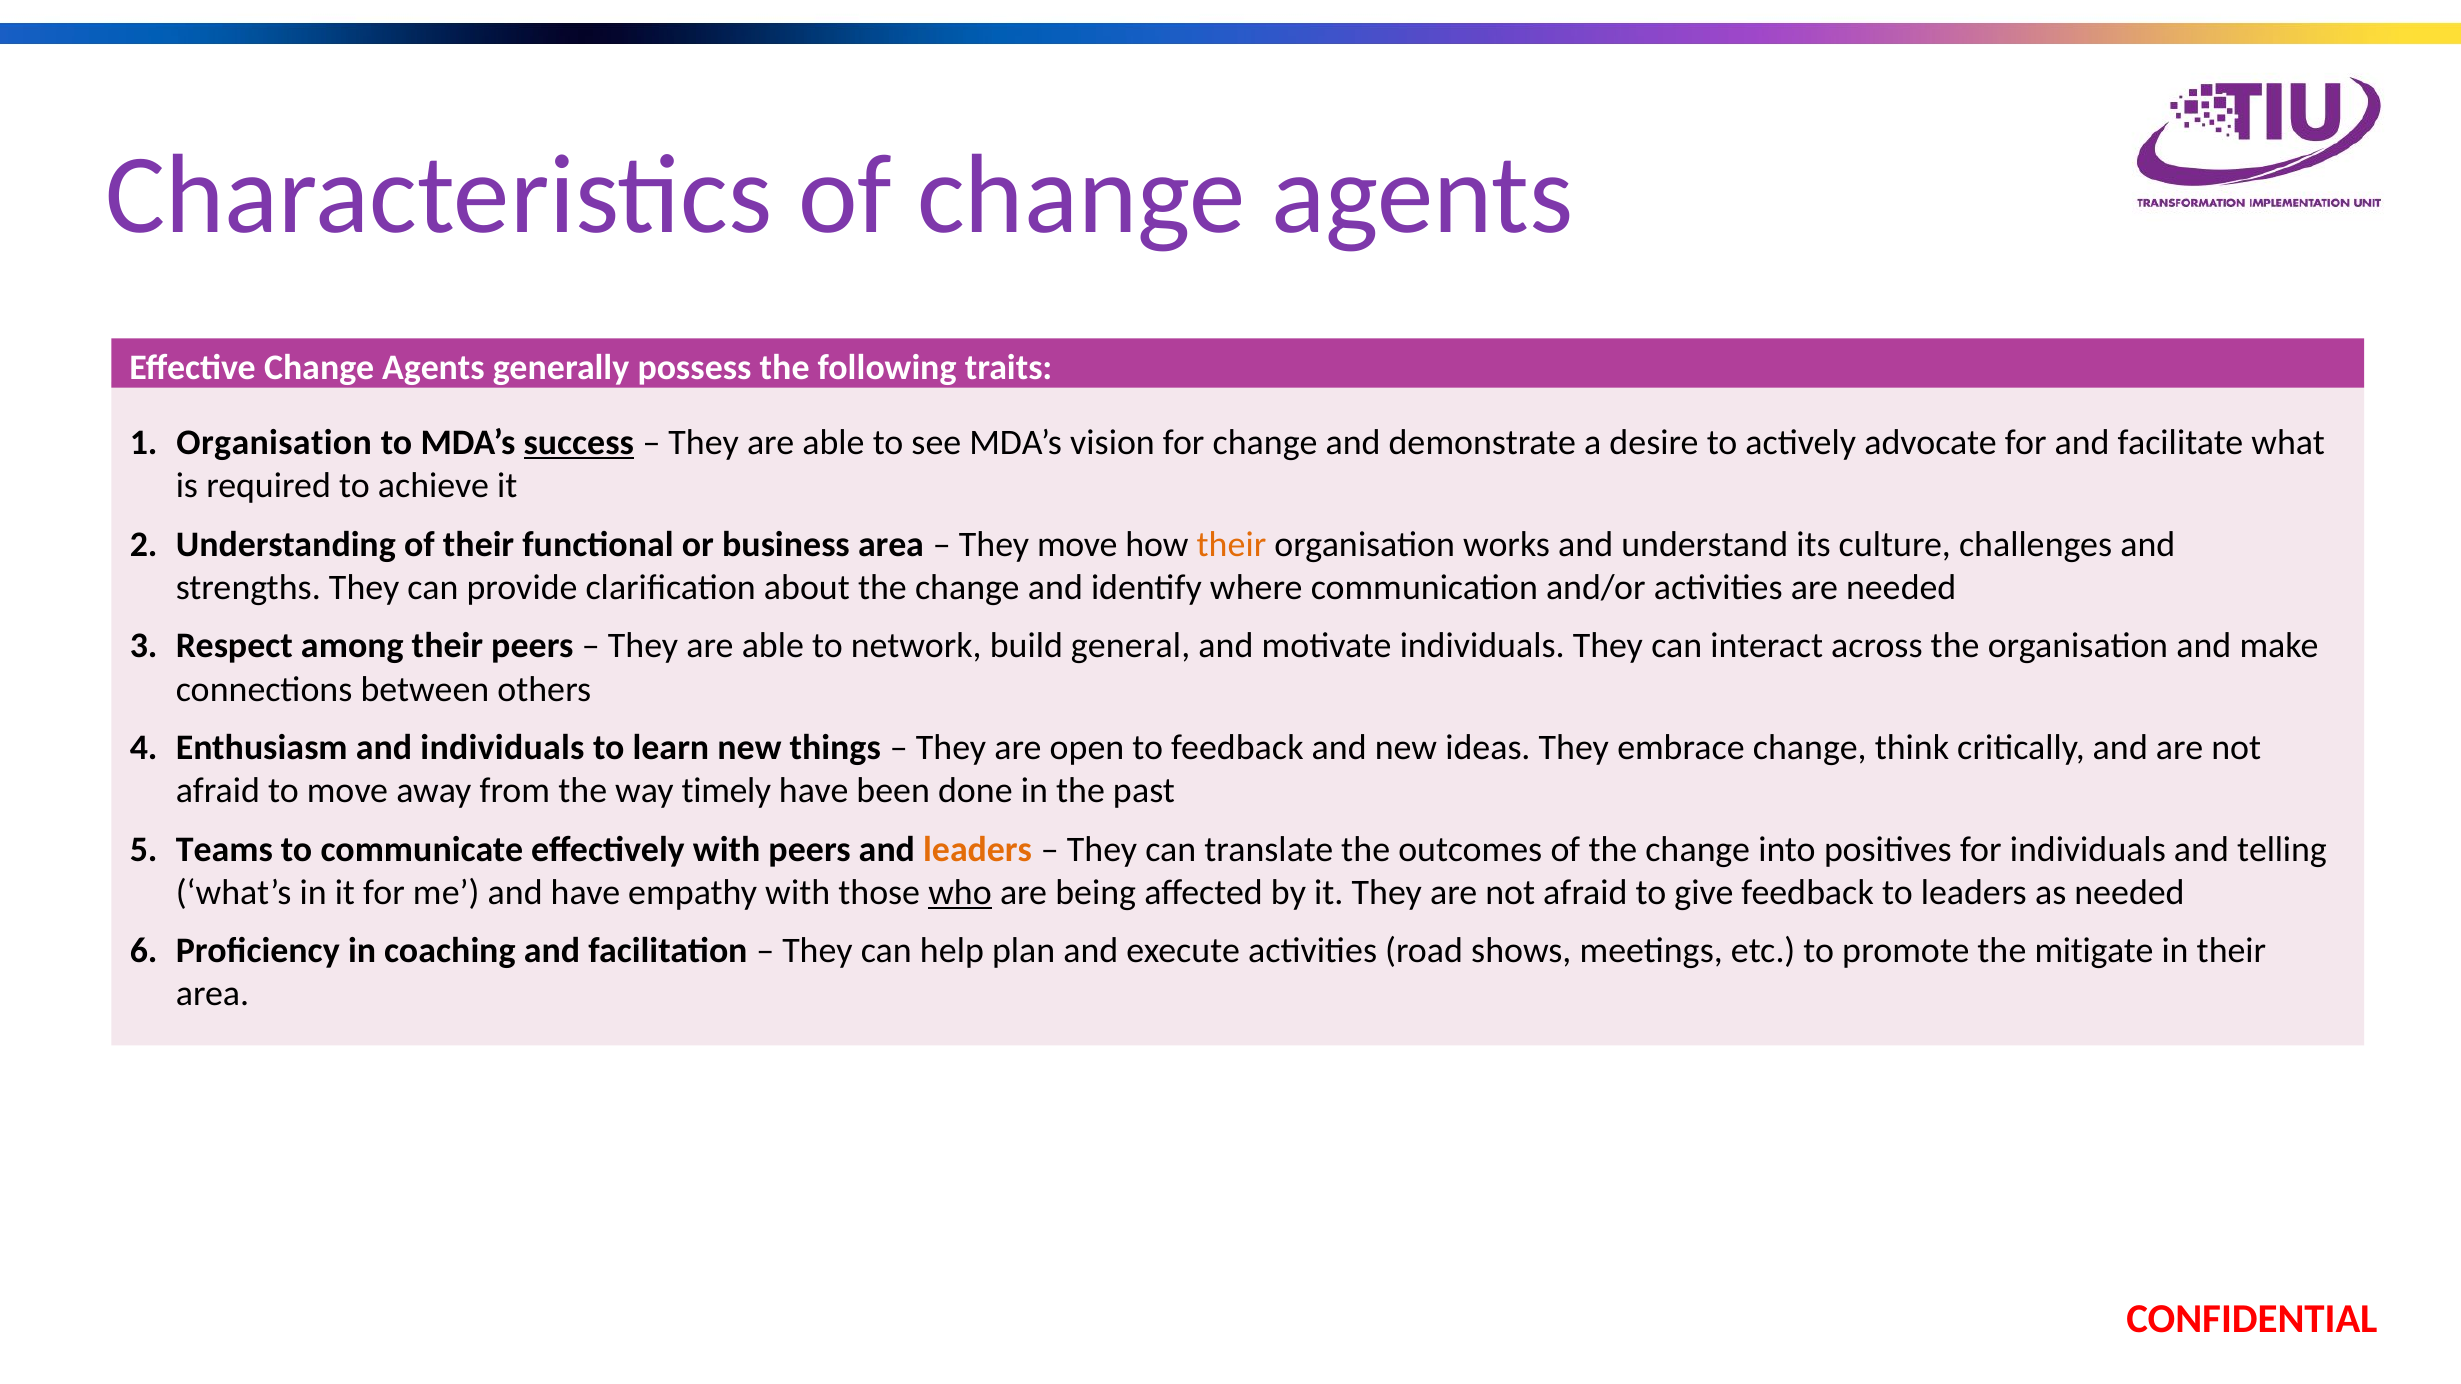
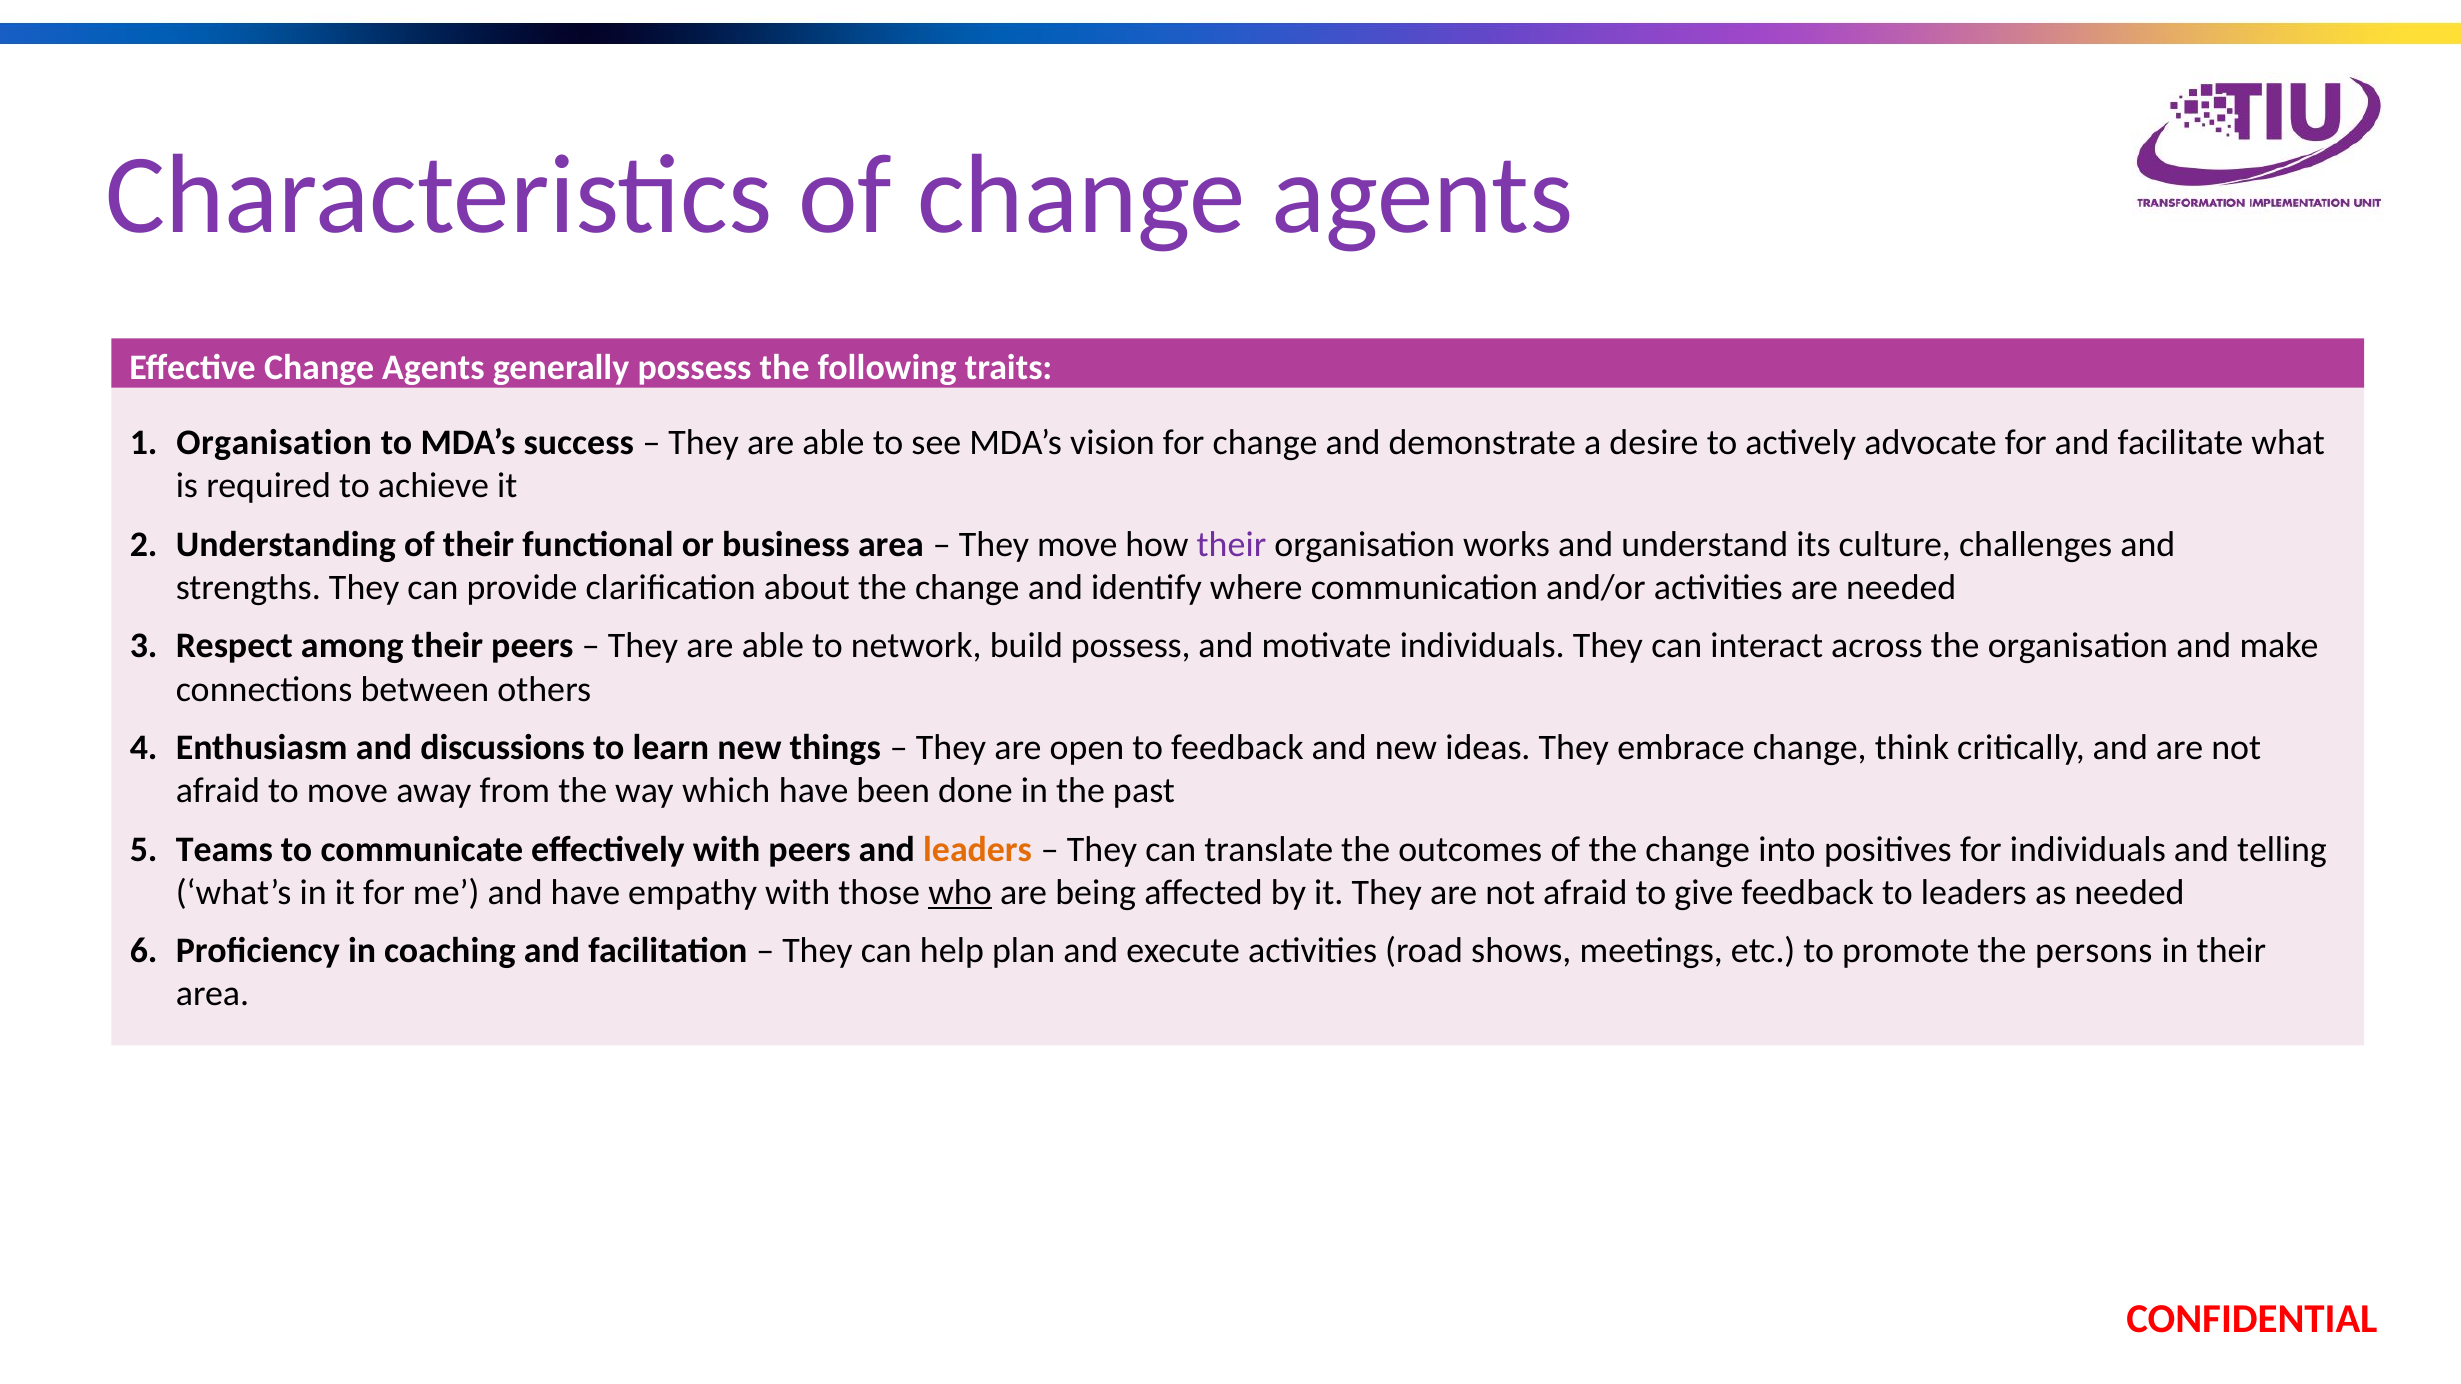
success underline: present -> none (579, 443)
their colour: orange -> purple (1231, 545)
build general: general -> possess (1131, 646)
and individuals: individuals -> discussions (503, 748)
timely: timely -> which (726, 791)
mitigate: mitigate -> persons (2094, 951)
